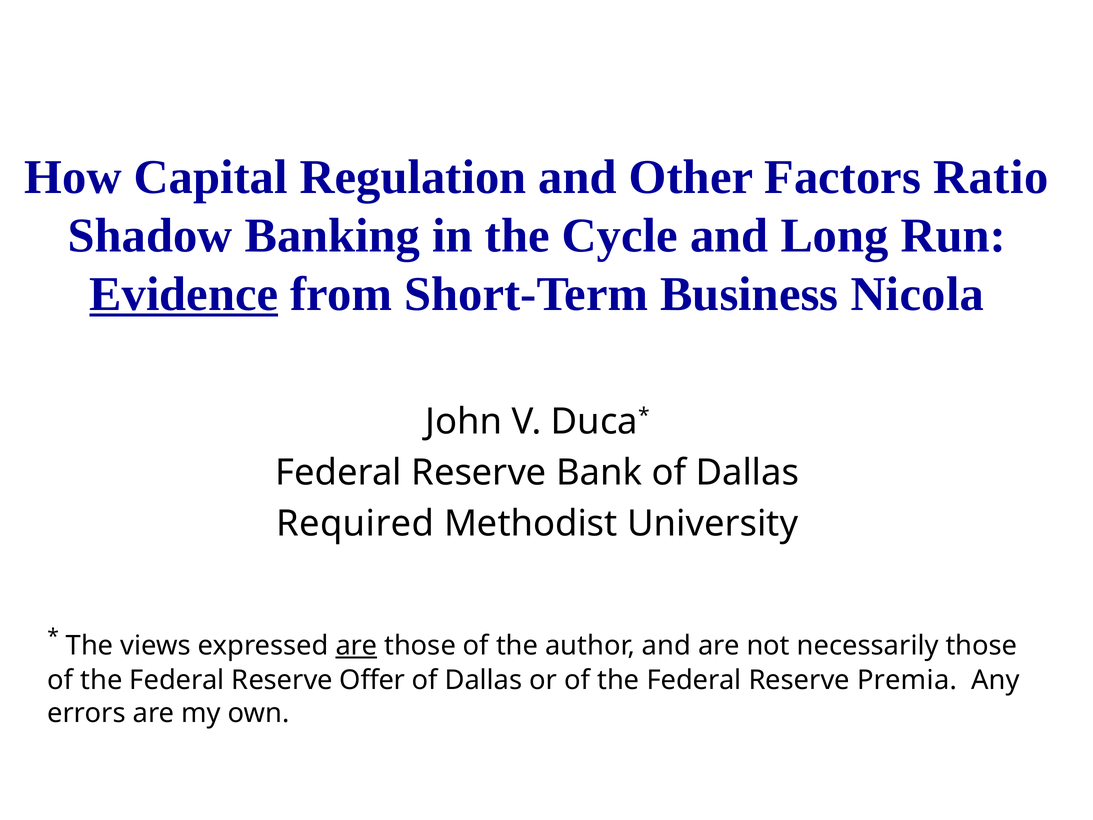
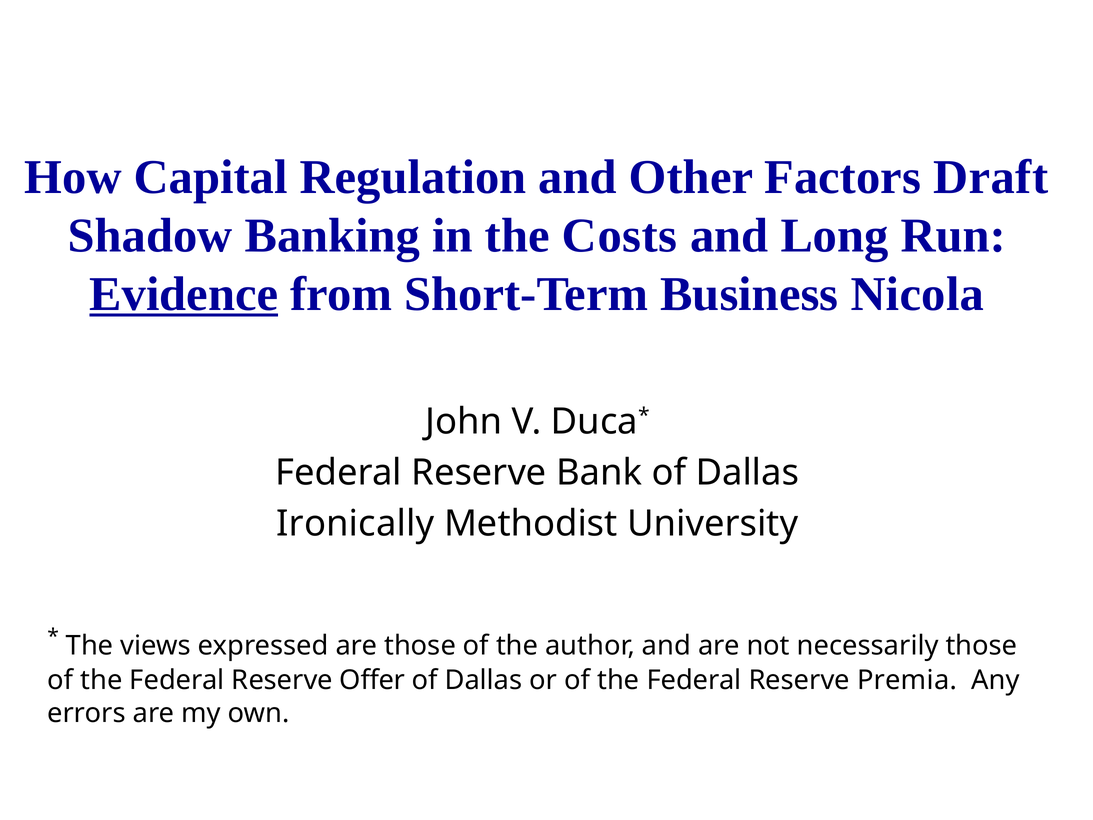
Ratio: Ratio -> Draft (991, 177)
Cycle: Cycle -> Costs (620, 236)
Required: Required -> Ironically (355, 524)
are underline: present -> none (356, 646)
